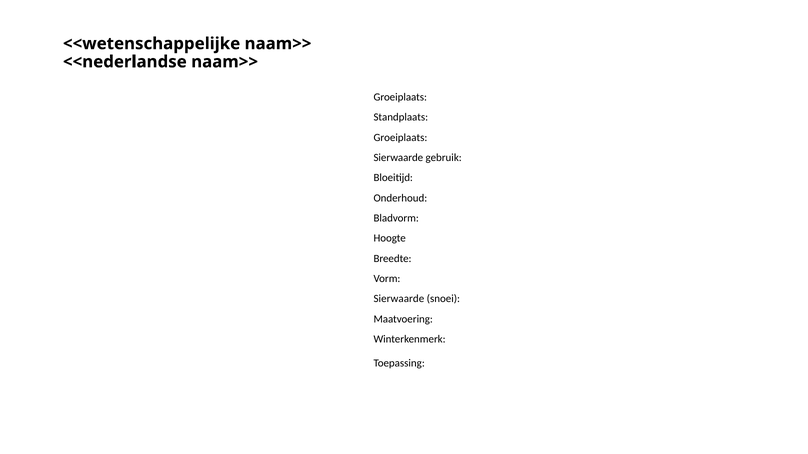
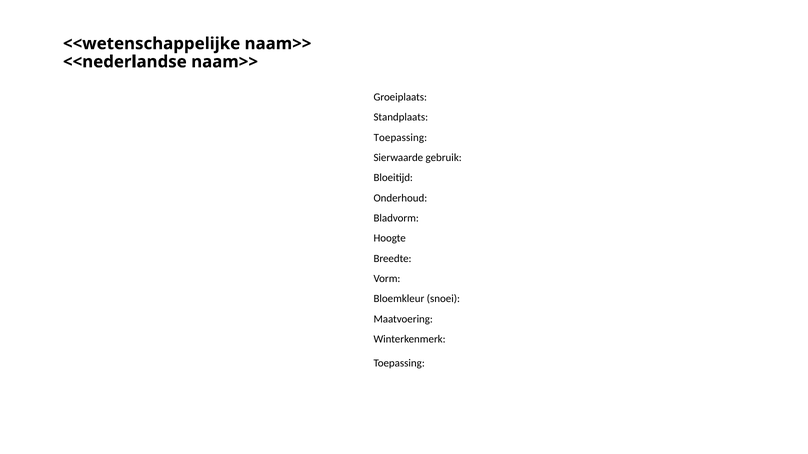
Groeiplaats: Groeiplaats -> Toepassing (400, 138)
Sierwaarde: Sierwaarde -> Bloemkleur (399, 299)
